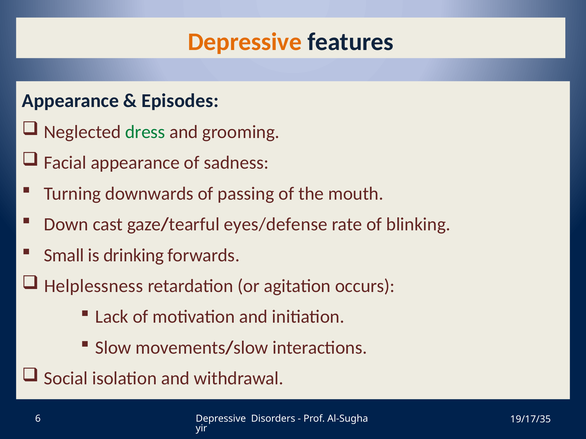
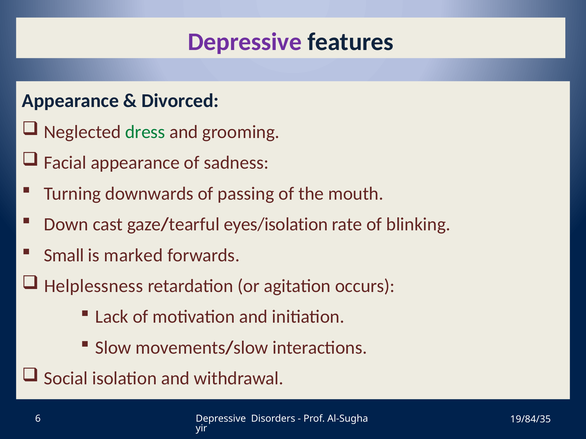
Depressive colour: orange -> purple (245, 42)
Episodes: Episodes -> Divorced (180, 101)
eyes/defense: eyes/defense -> eyes/isolation (276, 225)
drinking: drinking -> marked (133, 255)
19/17/35: 19/17/35 -> 19/84/35 (530, 420)
